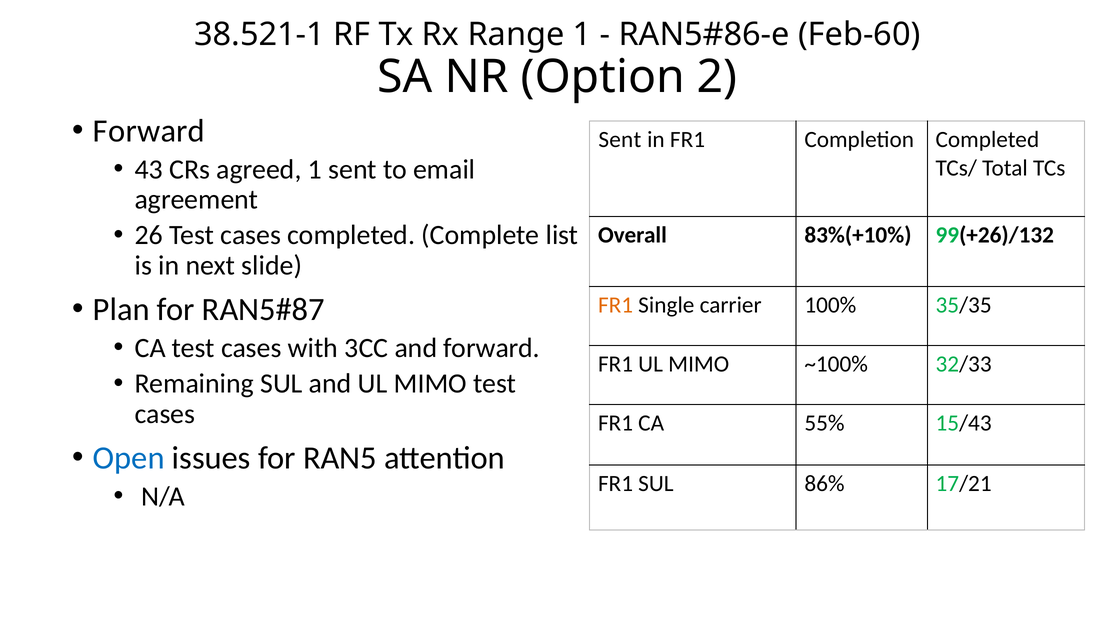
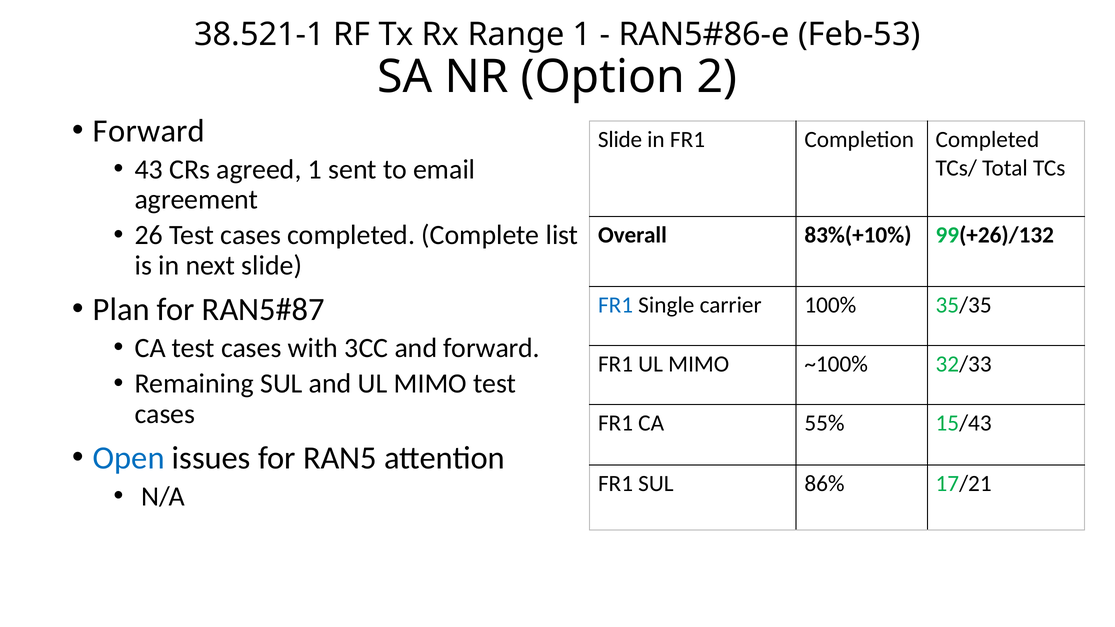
Feb-60: Feb-60 -> Feb-53 (859, 34)
Sent: Sent -> Slide (620, 139)
FR1 colour: orange -> blue (616, 305)
